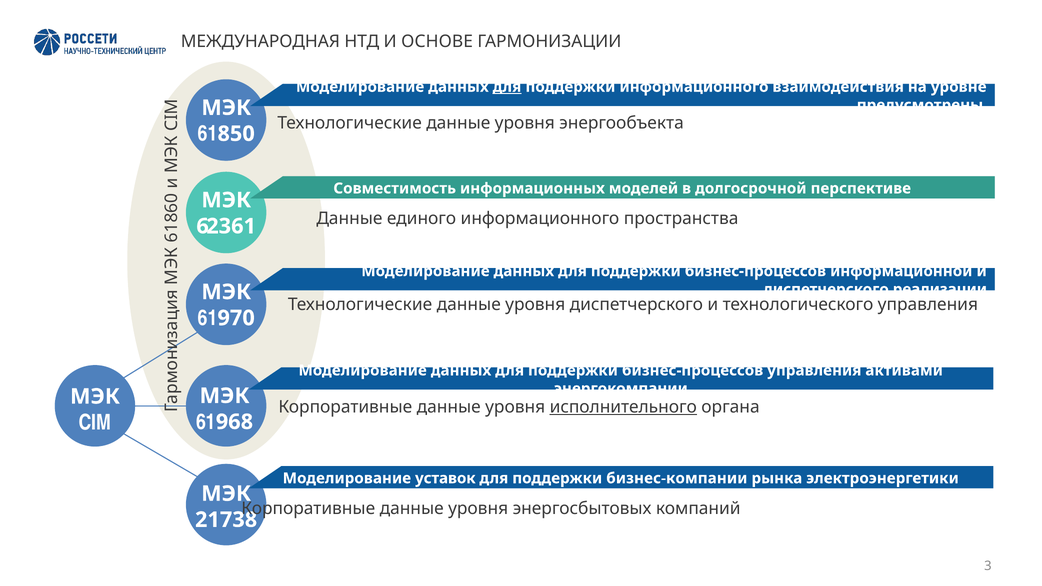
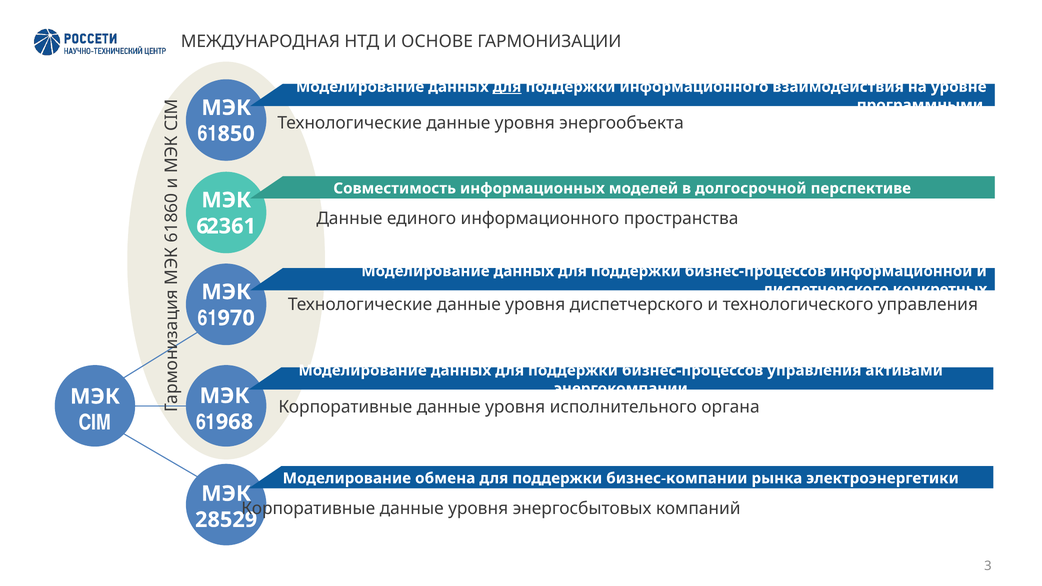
предусмотрены: предусмотрены -> программными (920, 105)
реализации: реализации -> конкретных (940, 289)
исполнительного underline: present -> none (623, 407)
уставок: уставок -> обмена (445, 478)
21738: 21738 -> 28529 (226, 520)
